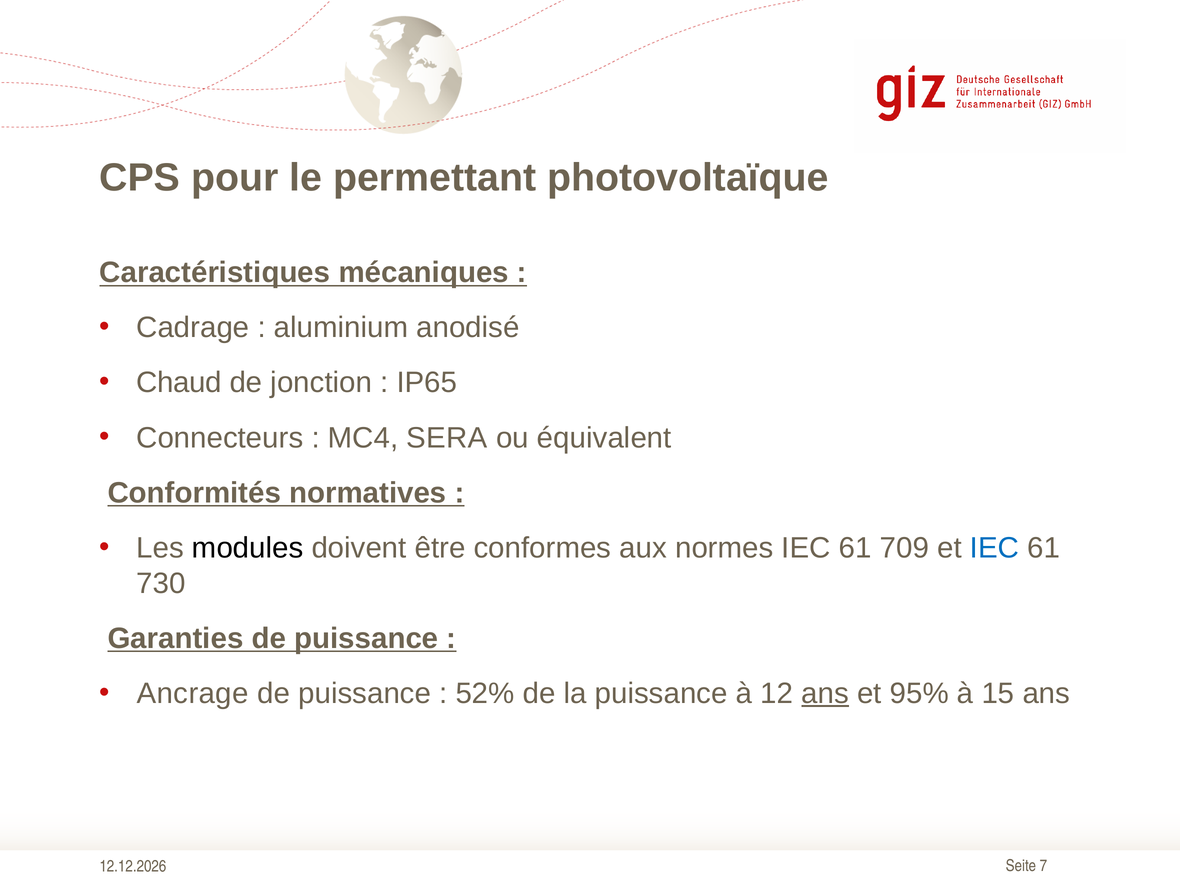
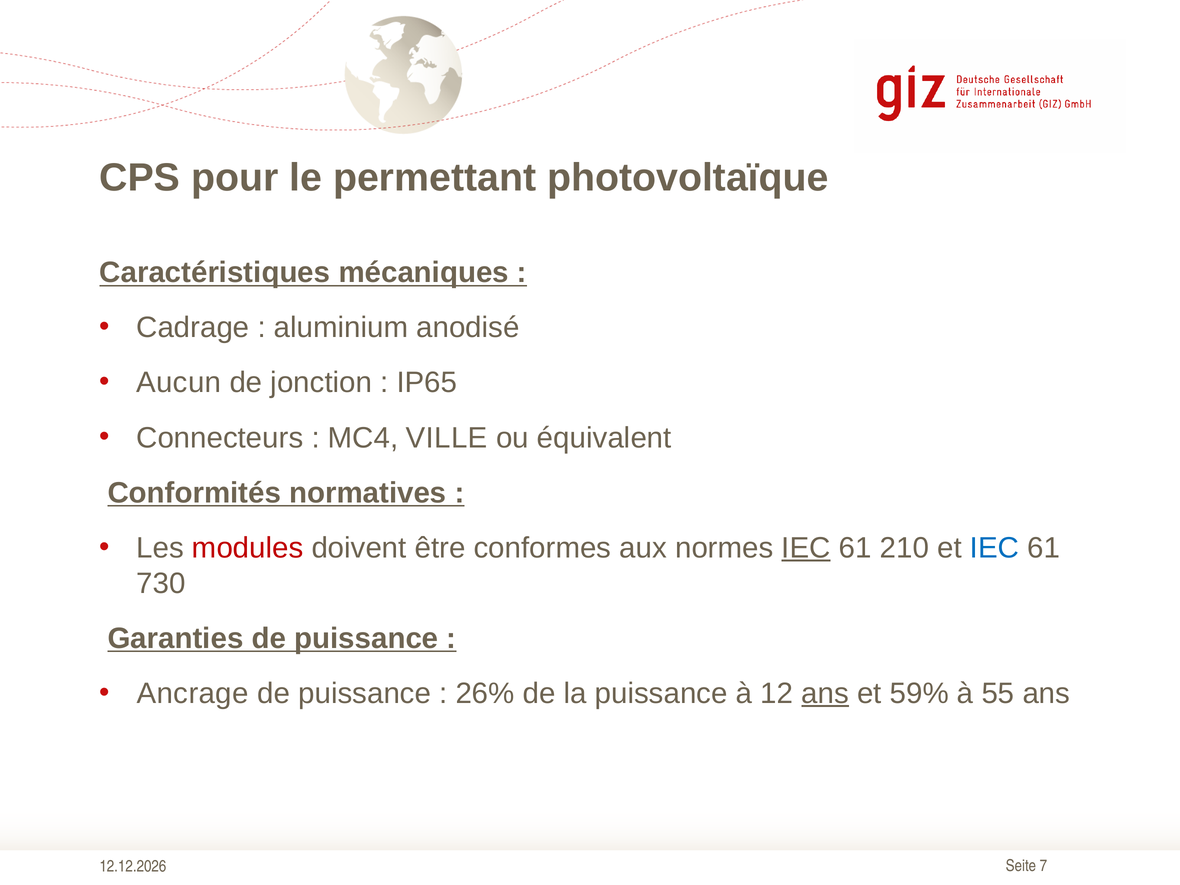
Chaud: Chaud -> Aucun (179, 383)
SERA: SERA -> VILLE (447, 438)
modules colour: black -> red (248, 548)
IEC underline: none -> present (806, 548)
709: 709 -> 210 (905, 548)
52%: 52% -> 26% (485, 693)
95%: 95% -> 59% (919, 693)
15: 15 -> 55 (998, 693)
